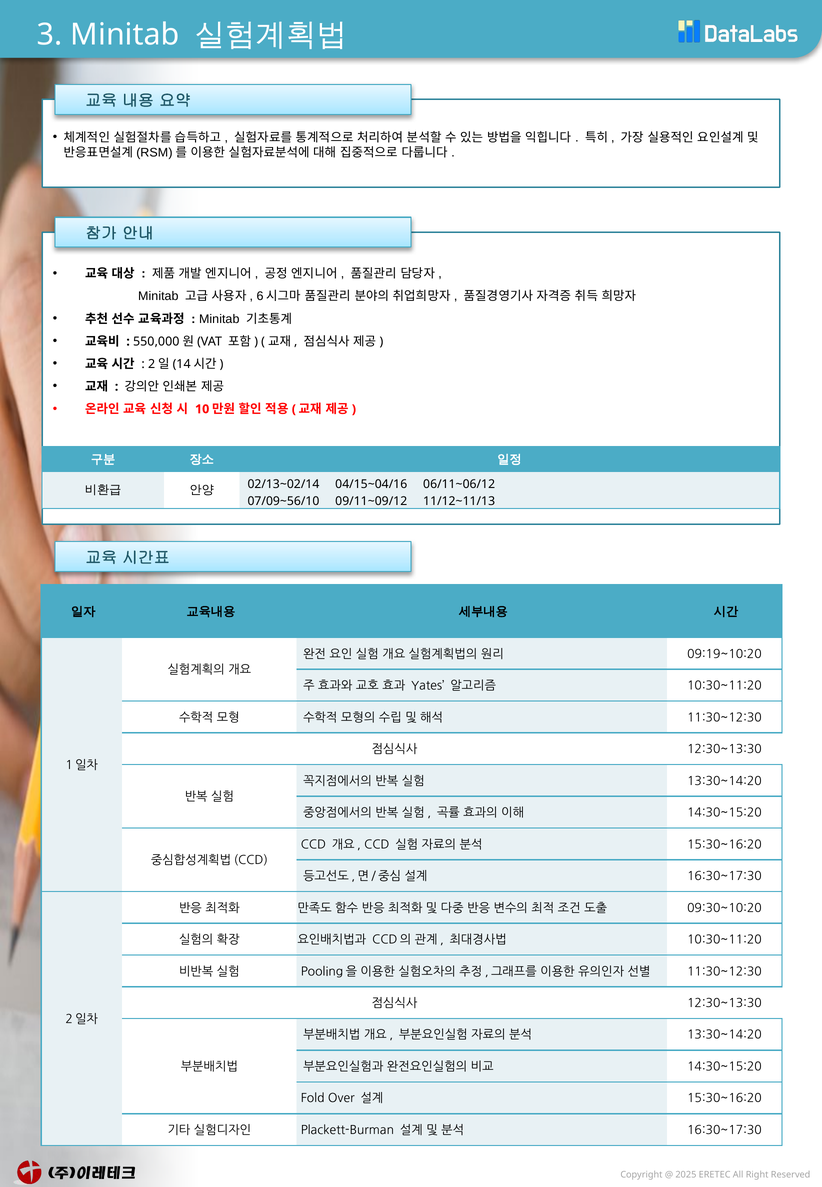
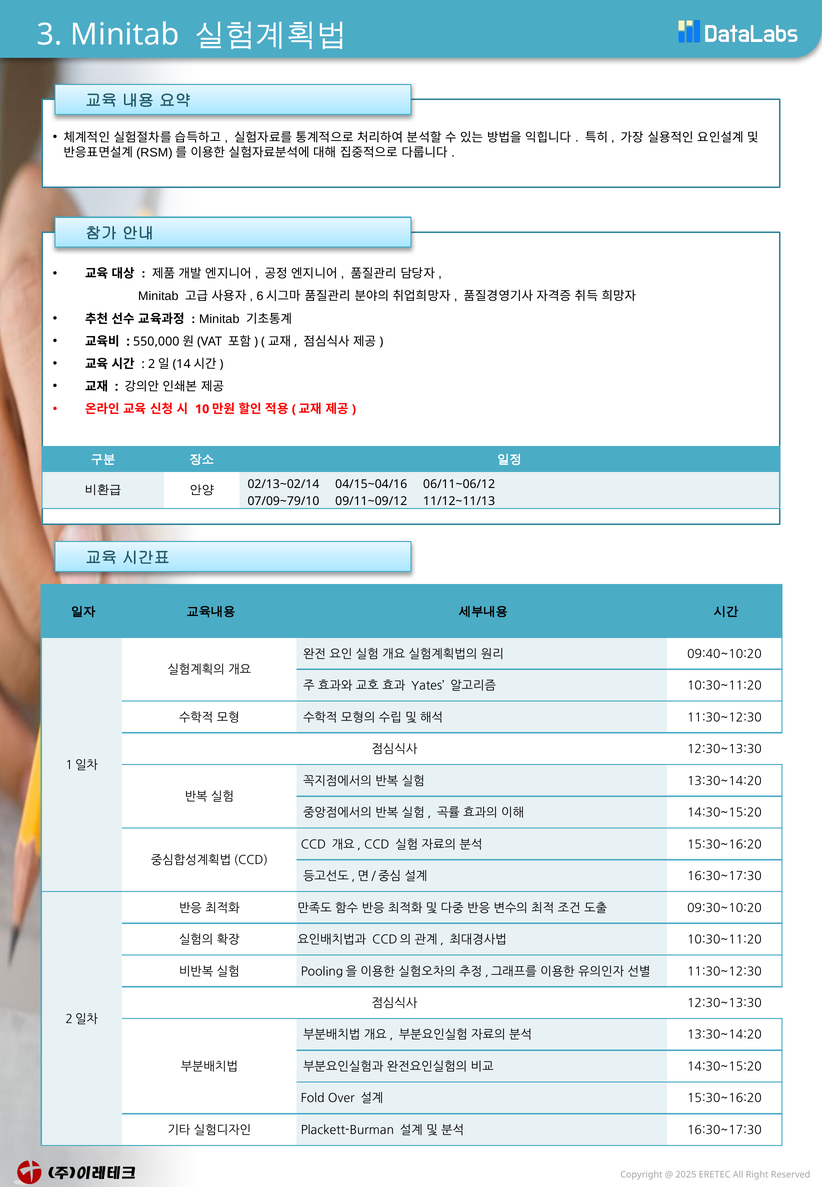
07/09~56/10: 07/09~56/10 -> 07/09~79/10 (283, 501)
09:19~10:20: 09:19~10:20 -> 09:40~10:20 (724, 654)
